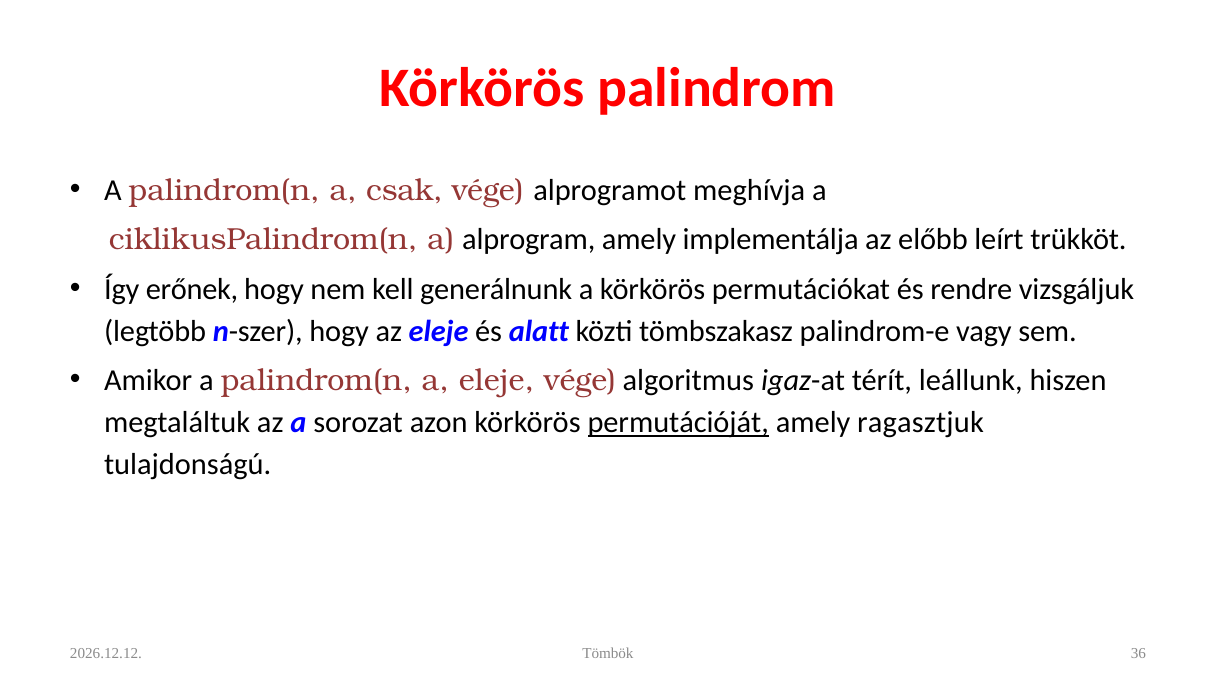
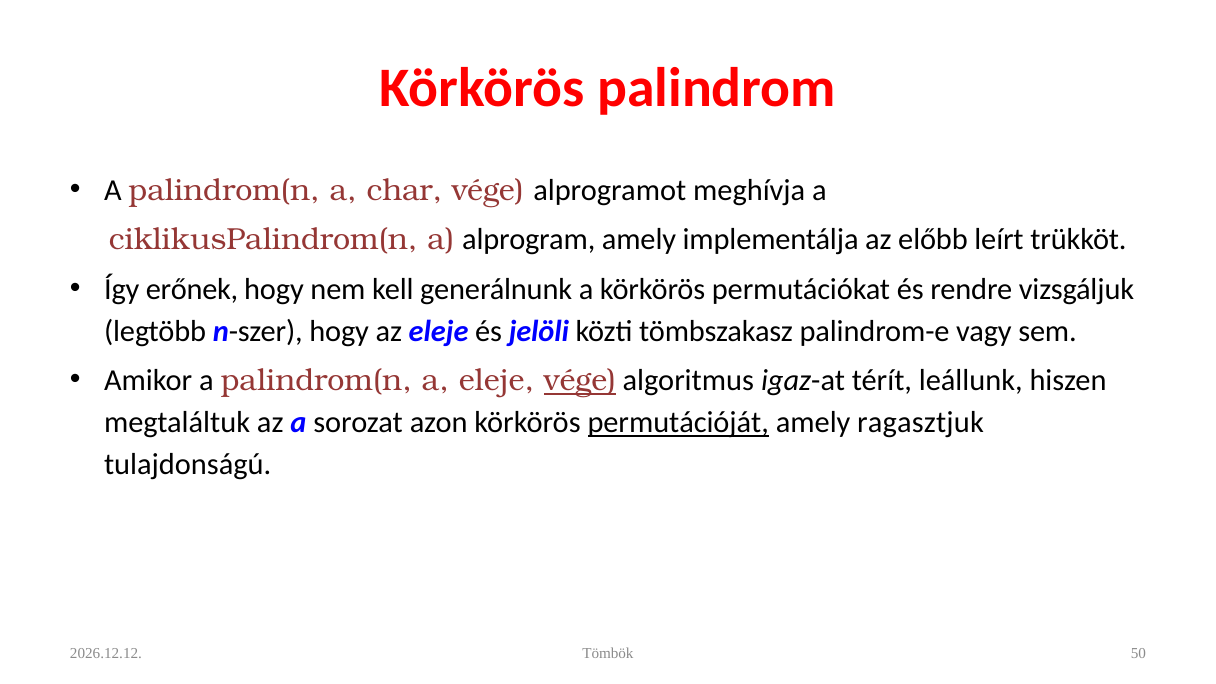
csak: csak -> char (405, 190)
alatt: alatt -> jelöli (539, 331)
vége underline: none -> present (580, 381)
36: 36 -> 50 (1138, 653)
